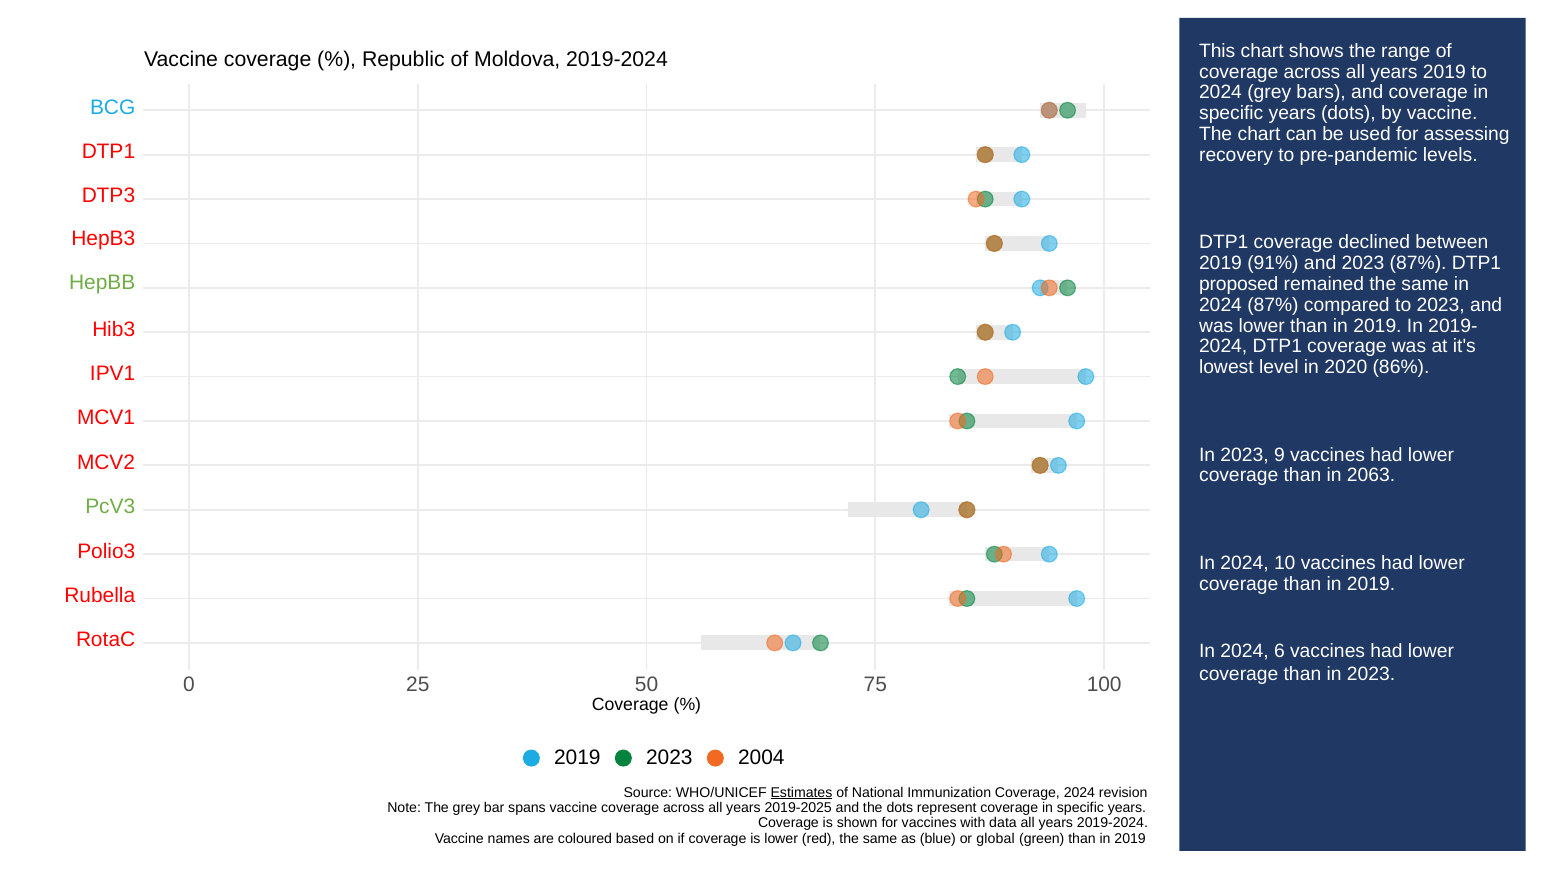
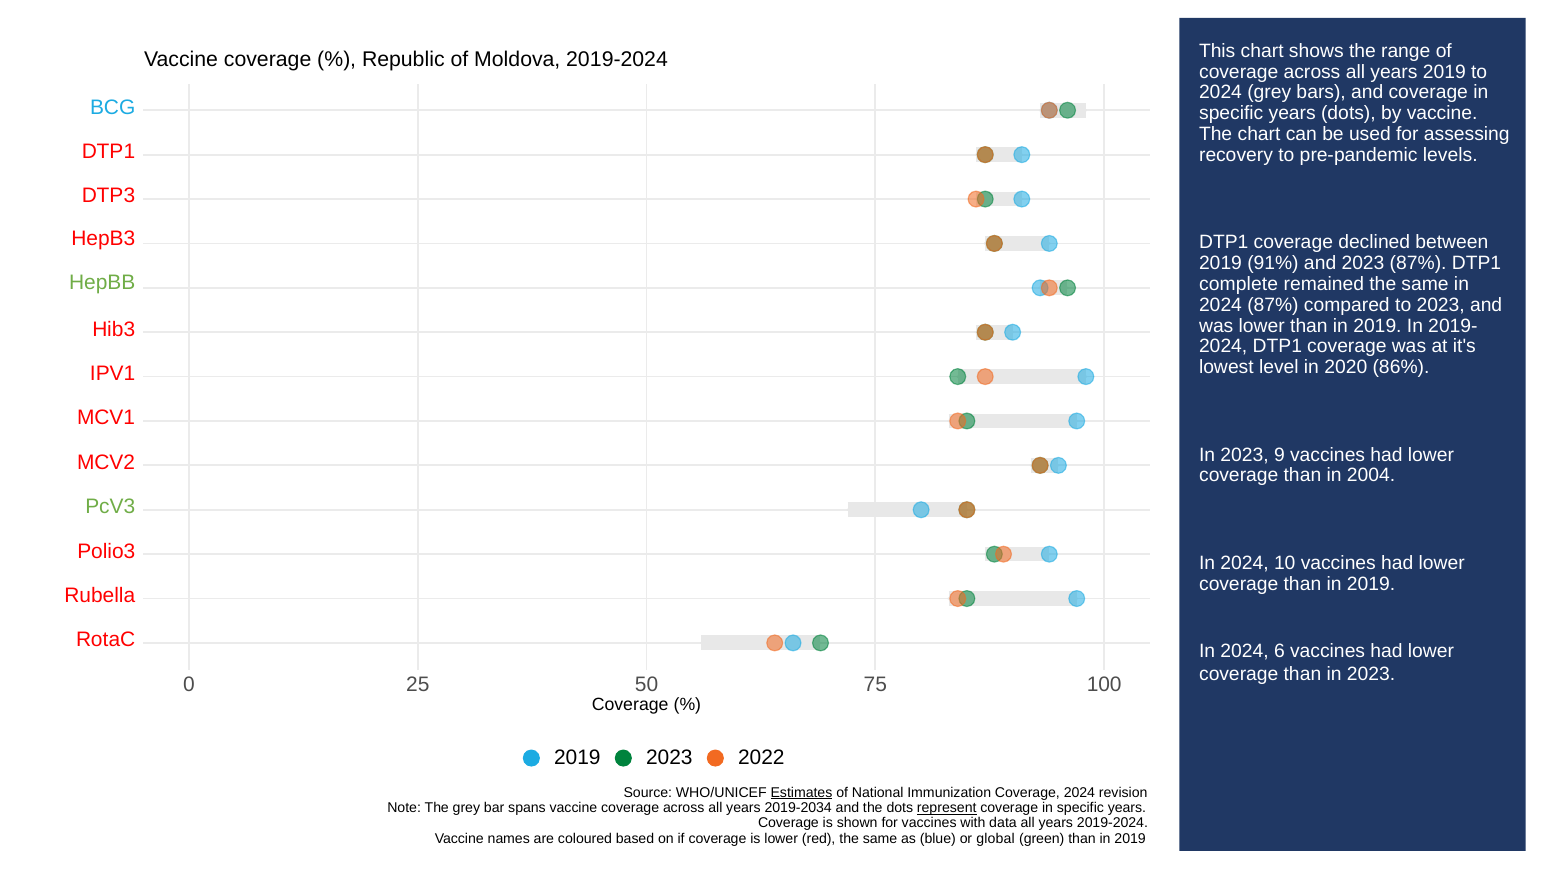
proposed: proposed -> complete (1239, 284)
2063: 2063 -> 2004 (1371, 476)
2004: 2004 -> 2022 (761, 757)
2019-2025: 2019-2025 -> 2019-2034 (798, 808)
represent underline: none -> present (947, 808)
